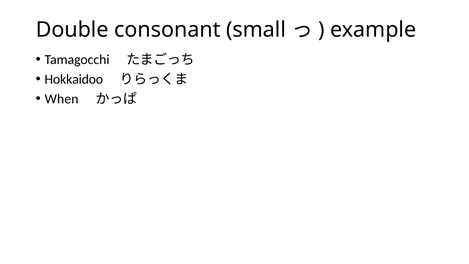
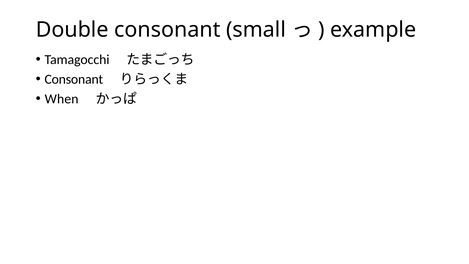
Hokkaidoo: Hokkaidoo -> Consonant (74, 79)
